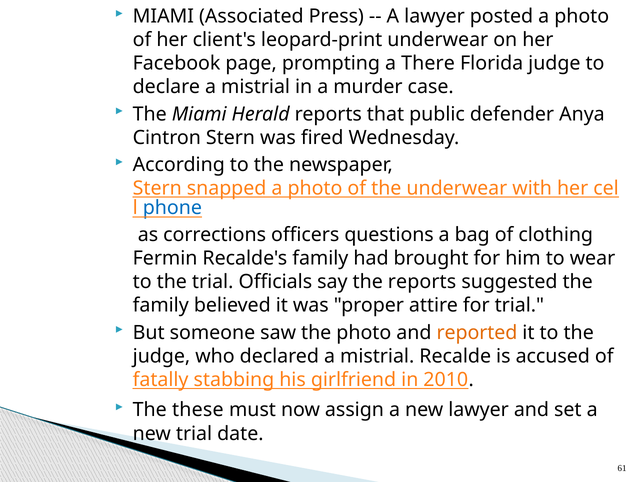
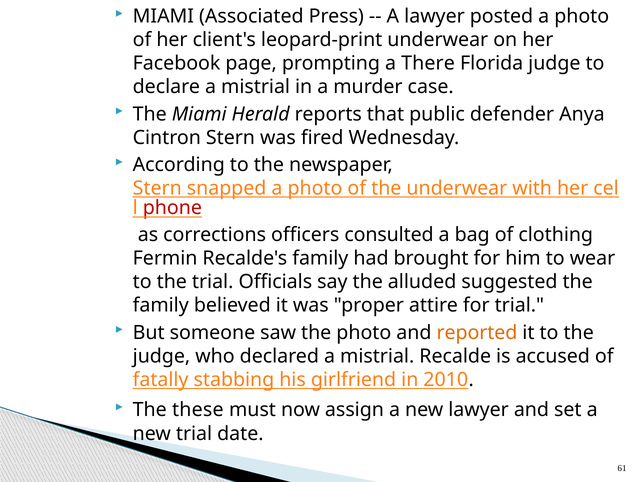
phone colour: blue -> red (172, 208)
questions: questions -> consulted (389, 235)
the reports: reports -> alluded (422, 282)
